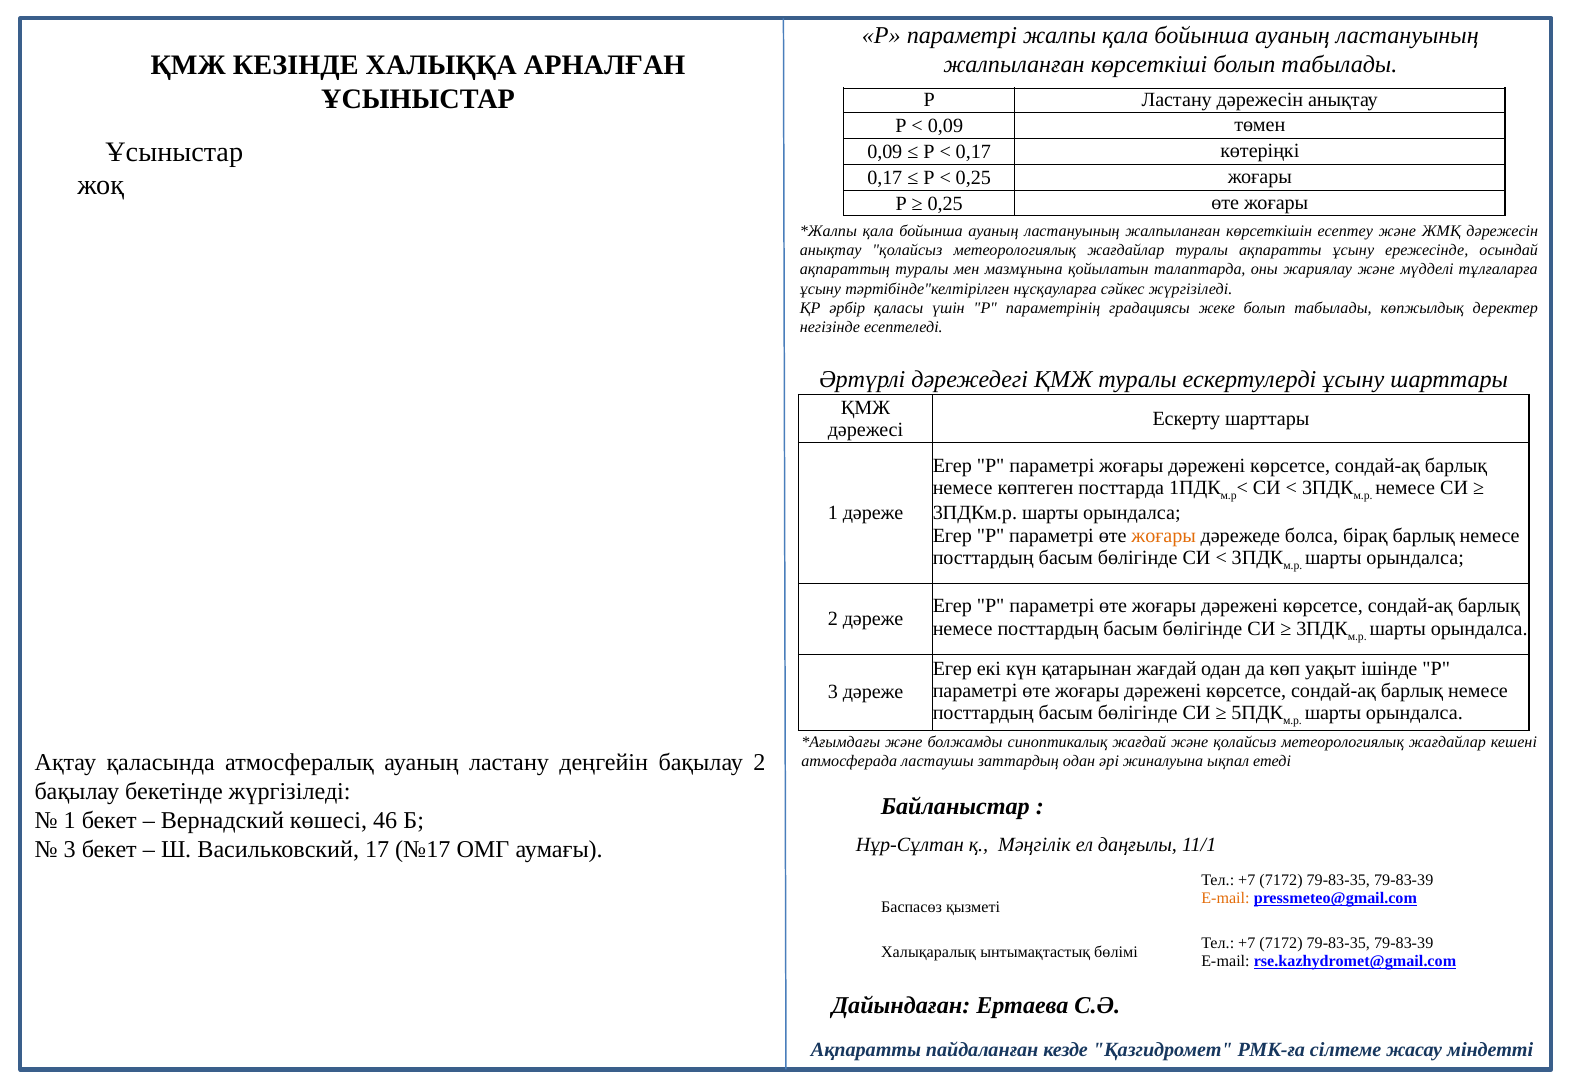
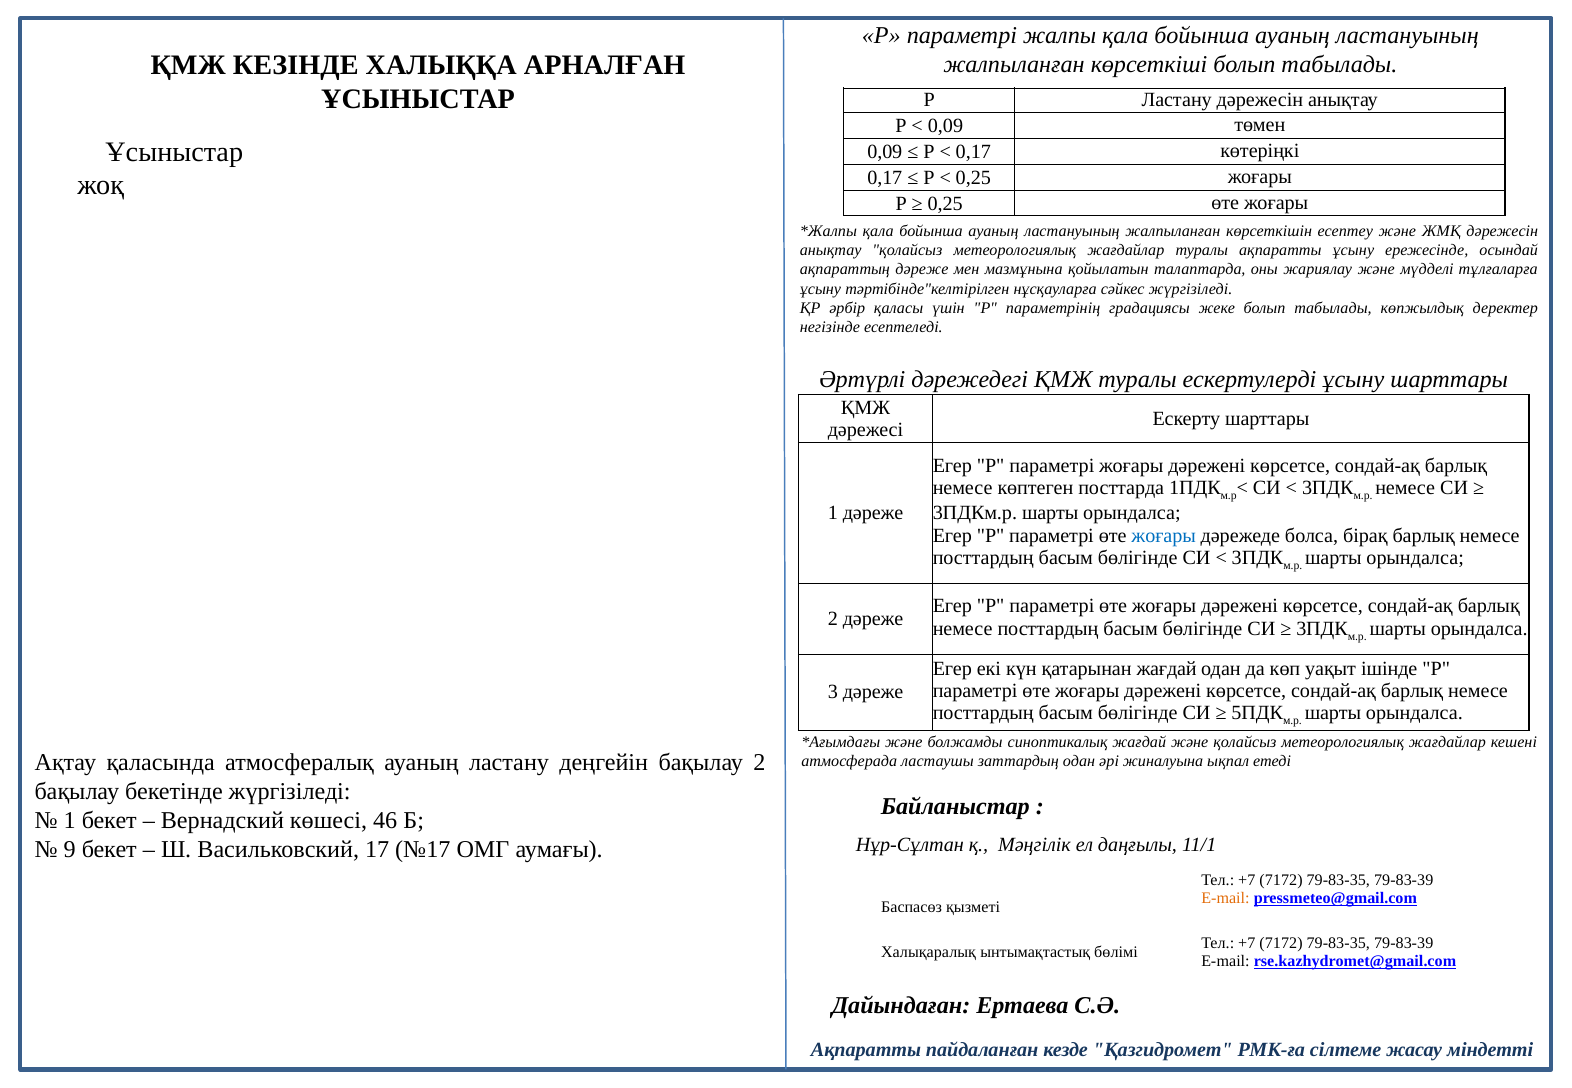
ақпараттың туралы: туралы -> дәреже (922, 270)
жоғары colour: orange -> blue (1164, 536)
3: 3 -> 9 (70, 850)
